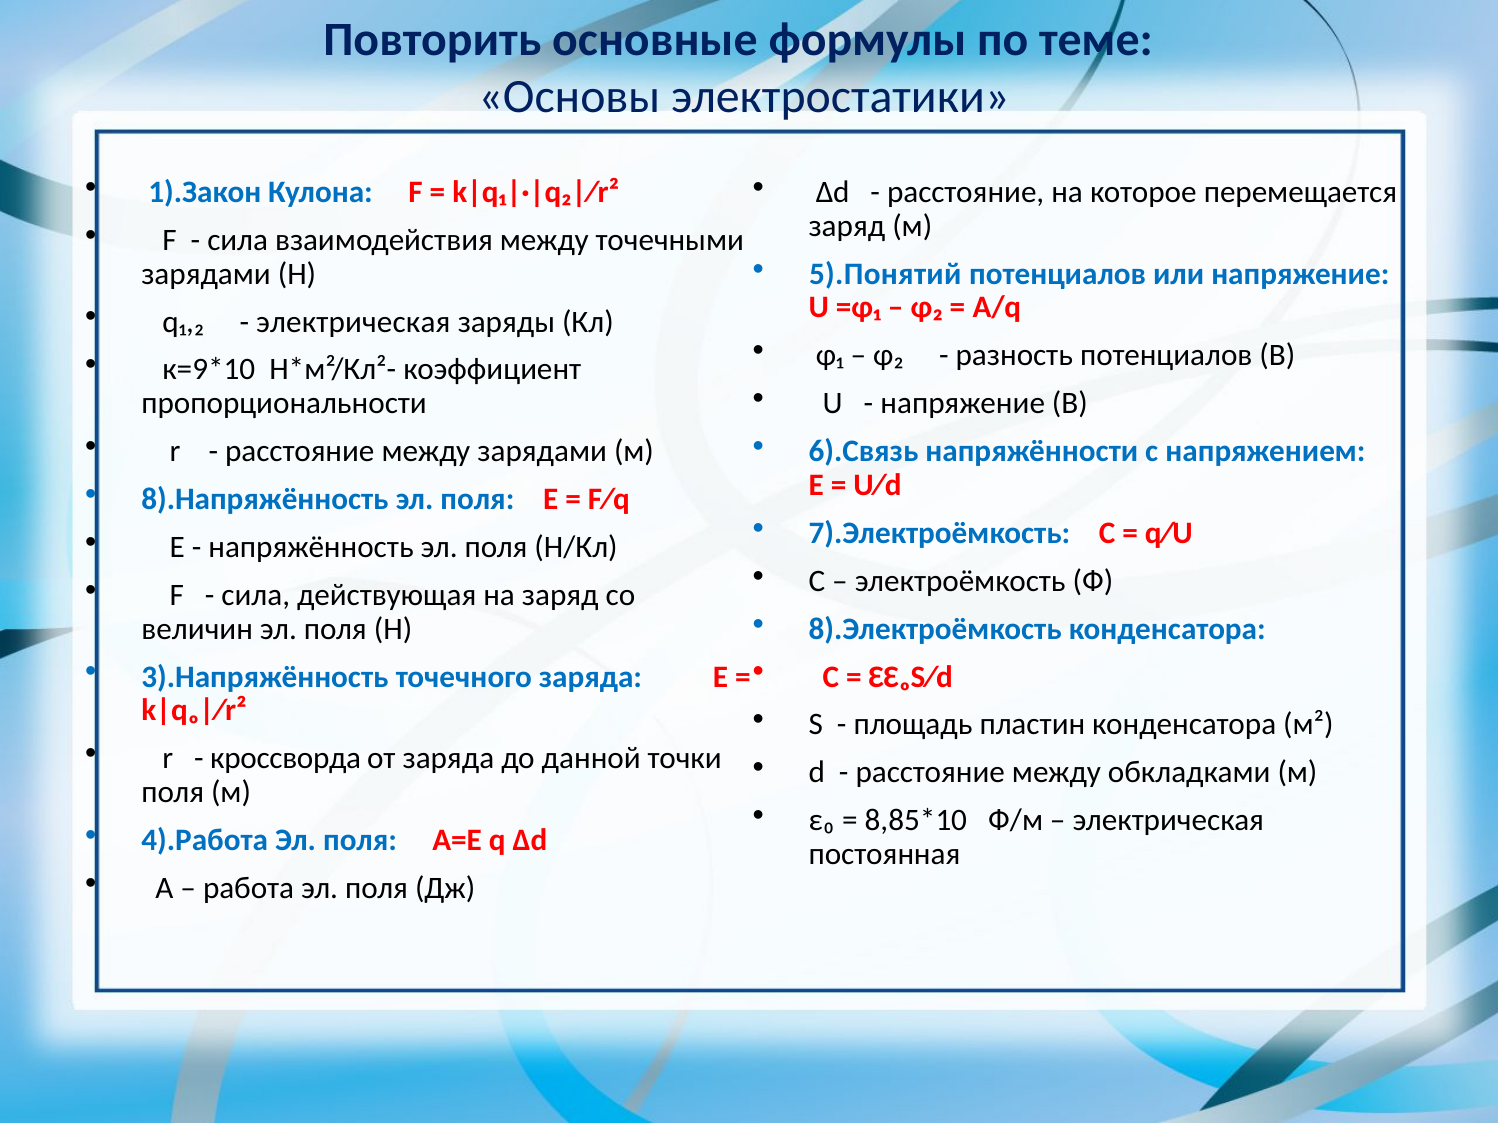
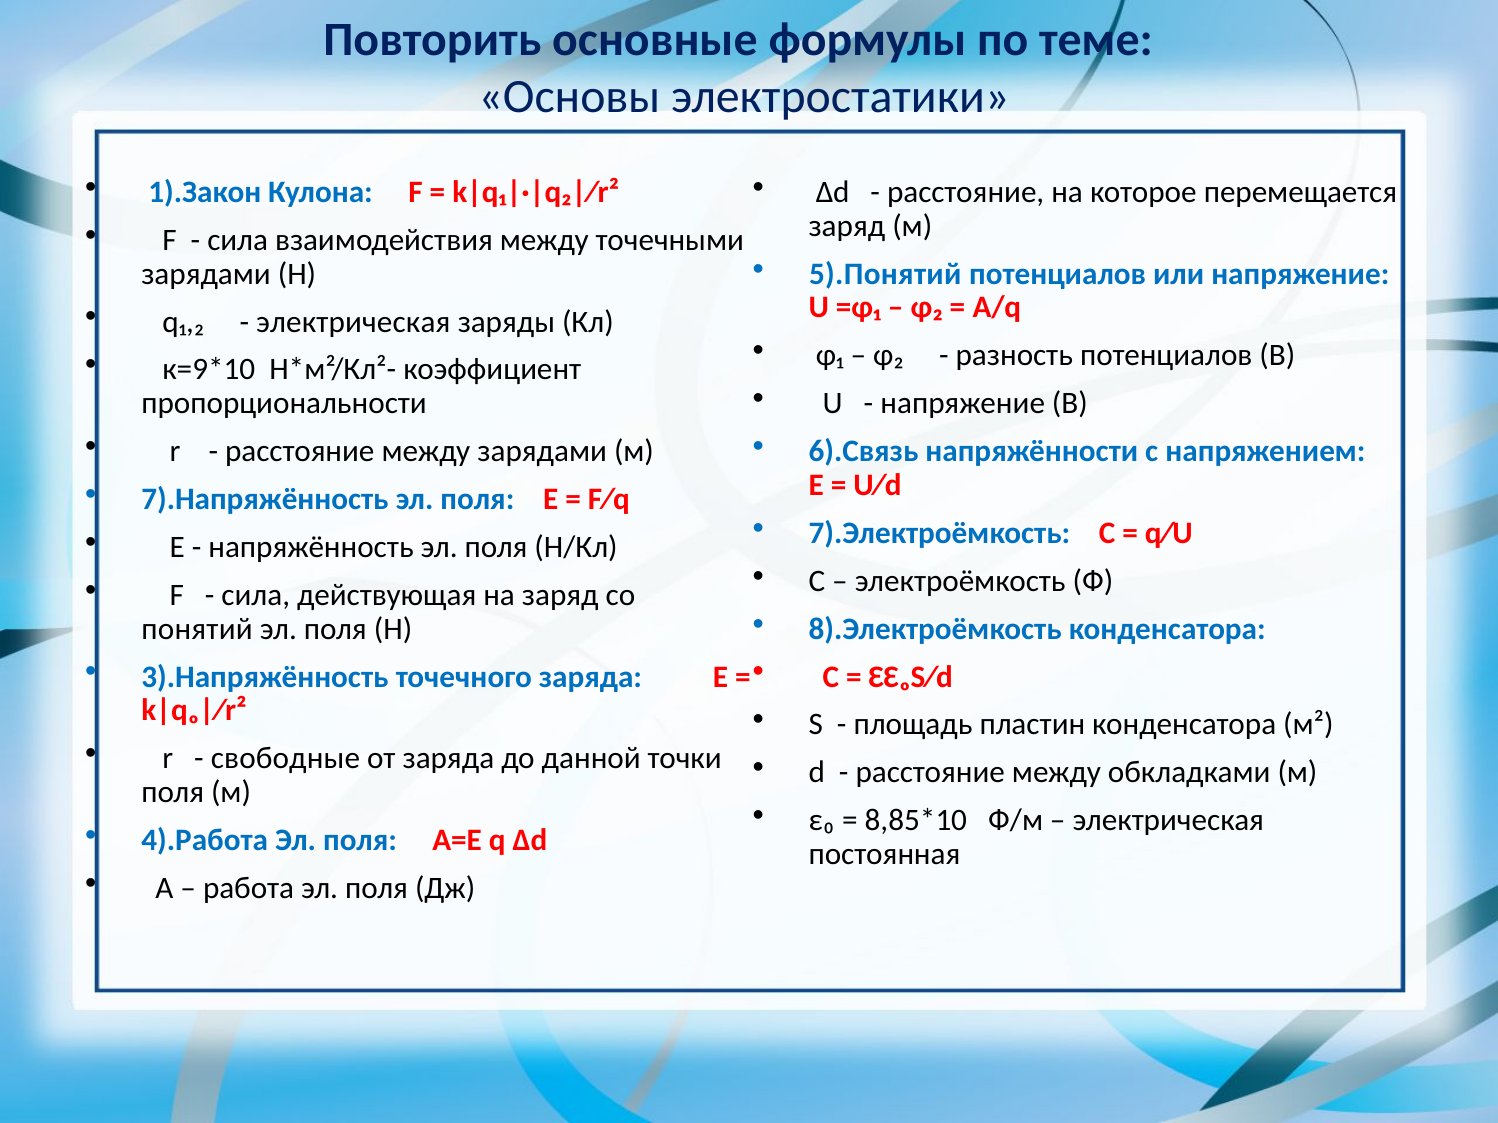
8).Напряжённость: 8).Напряжённость -> 7).Напряжённость (265, 499)
величин: величин -> понятий (197, 629)
кроссворда: кроссворда -> свободные (285, 759)
